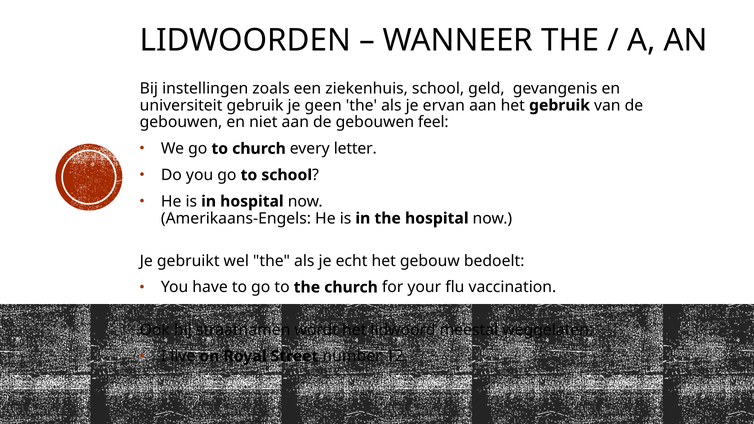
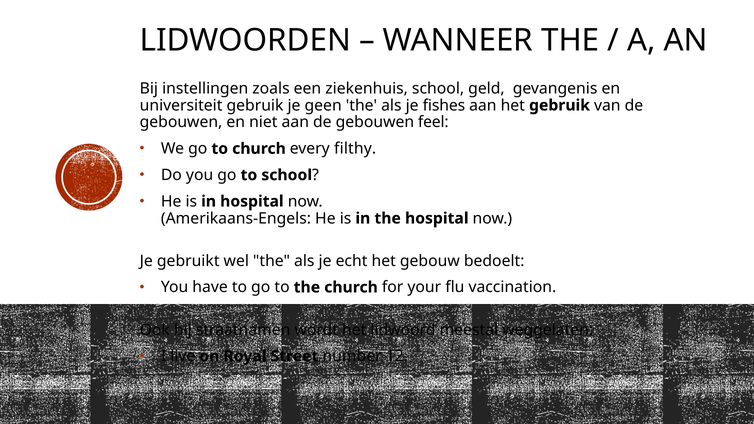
ervan: ervan -> fishes (444, 105)
letter: letter -> filthy (355, 149)
